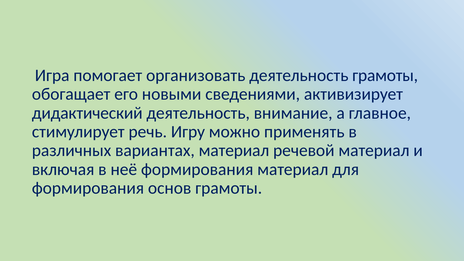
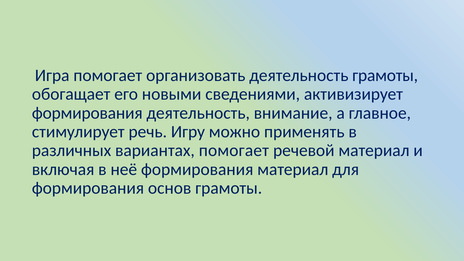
дидактический: дидактический -> формирования (87, 113)
вариантах материал: материал -> помогает (234, 151)
